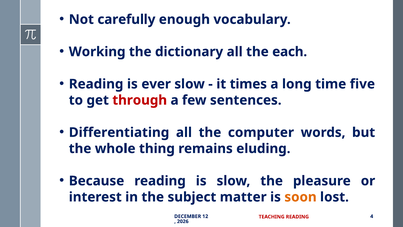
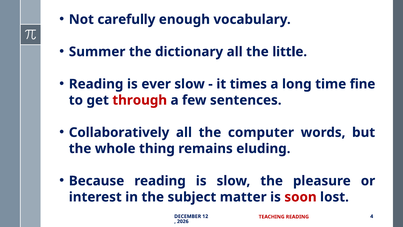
Working: Working -> Summer (97, 52)
each: each -> little (290, 52)
five: five -> fine (363, 84)
Differentiating: Differentiating -> Collaboratively (119, 132)
soon colour: orange -> red (301, 197)
